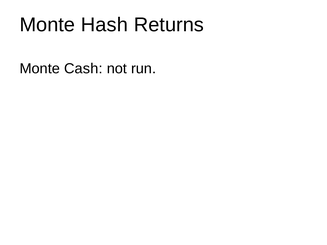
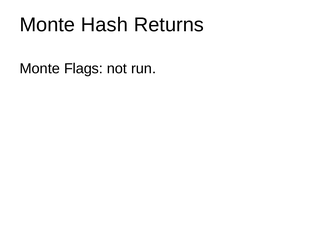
Cash: Cash -> Flags (83, 69)
